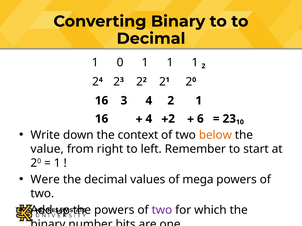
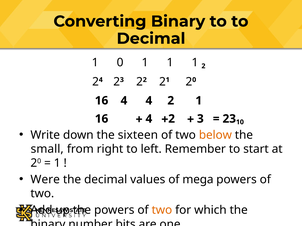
16 3: 3 -> 4 (124, 101)
6: 6 -> 3 (200, 119)
context: context -> sixteen (138, 135)
value: value -> small (47, 149)
two colour: purple -> orange (162, 211)
